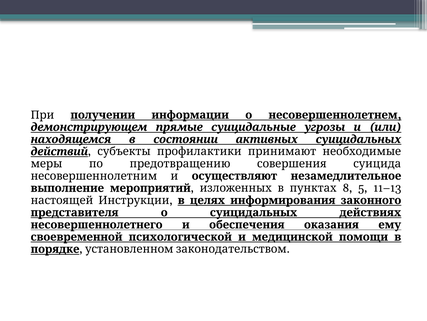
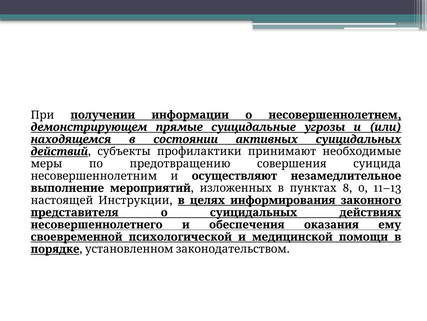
5: 5 -> 0 (363, 188)
